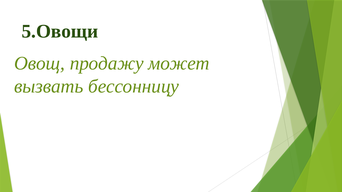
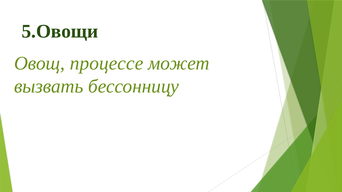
продажу: продажу -> процессе (107, 63)
